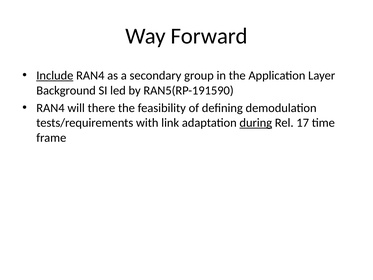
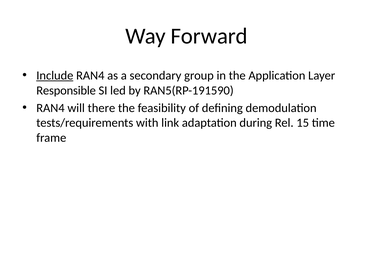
Background: Background -> Responsible (66, 90)
during underline: present -> none (256, 123)
17: 17 -> 15 (303, 123)
